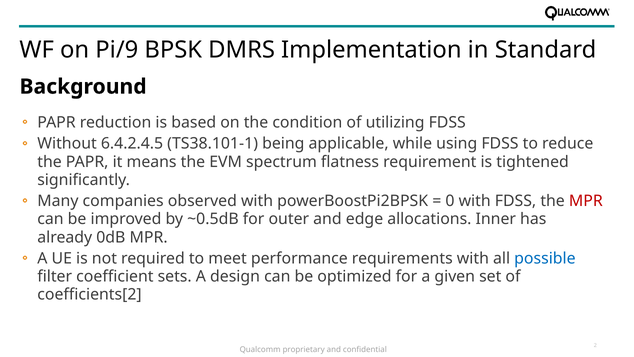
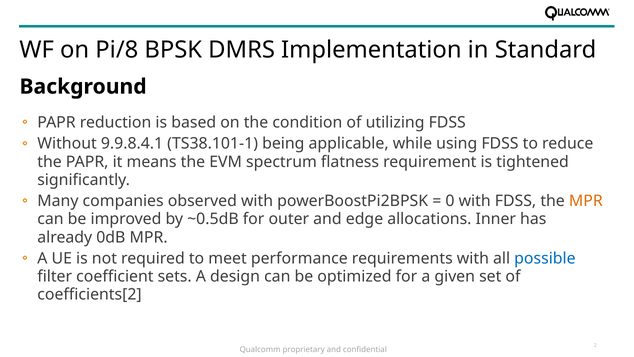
Pi/9: Pi/9 -> Pi/8 (117, 50)
6.4.2.4.5: 6.4.2.4.5 -> 9.9.8.4.1 (132, 144)
MPR colour: red -> orange (586, 201)
